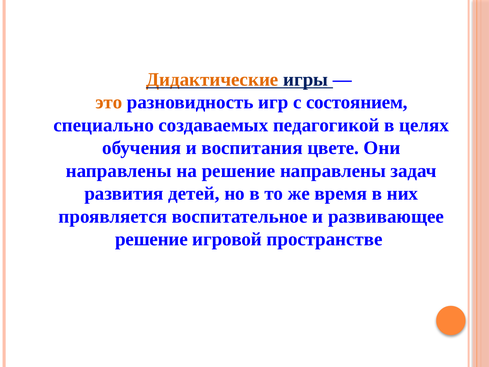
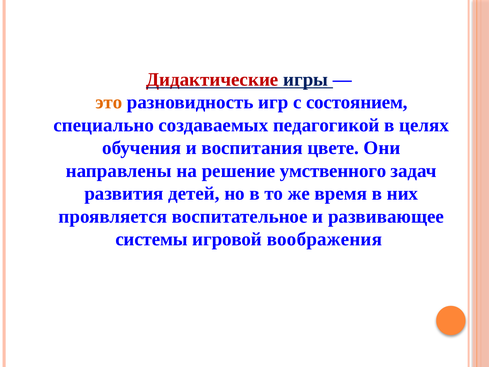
Дидактические colour: orange -> red (212, 79)
решение направлены: направлены -> умственного (333, 171)
решение: решение -> системы (152, 239)
пространстве: пространстве -> воображения (324, 239)
